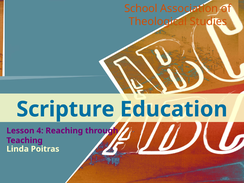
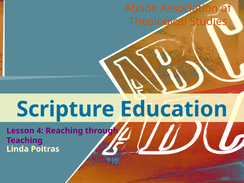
School: School -> Abode (141, 8)
